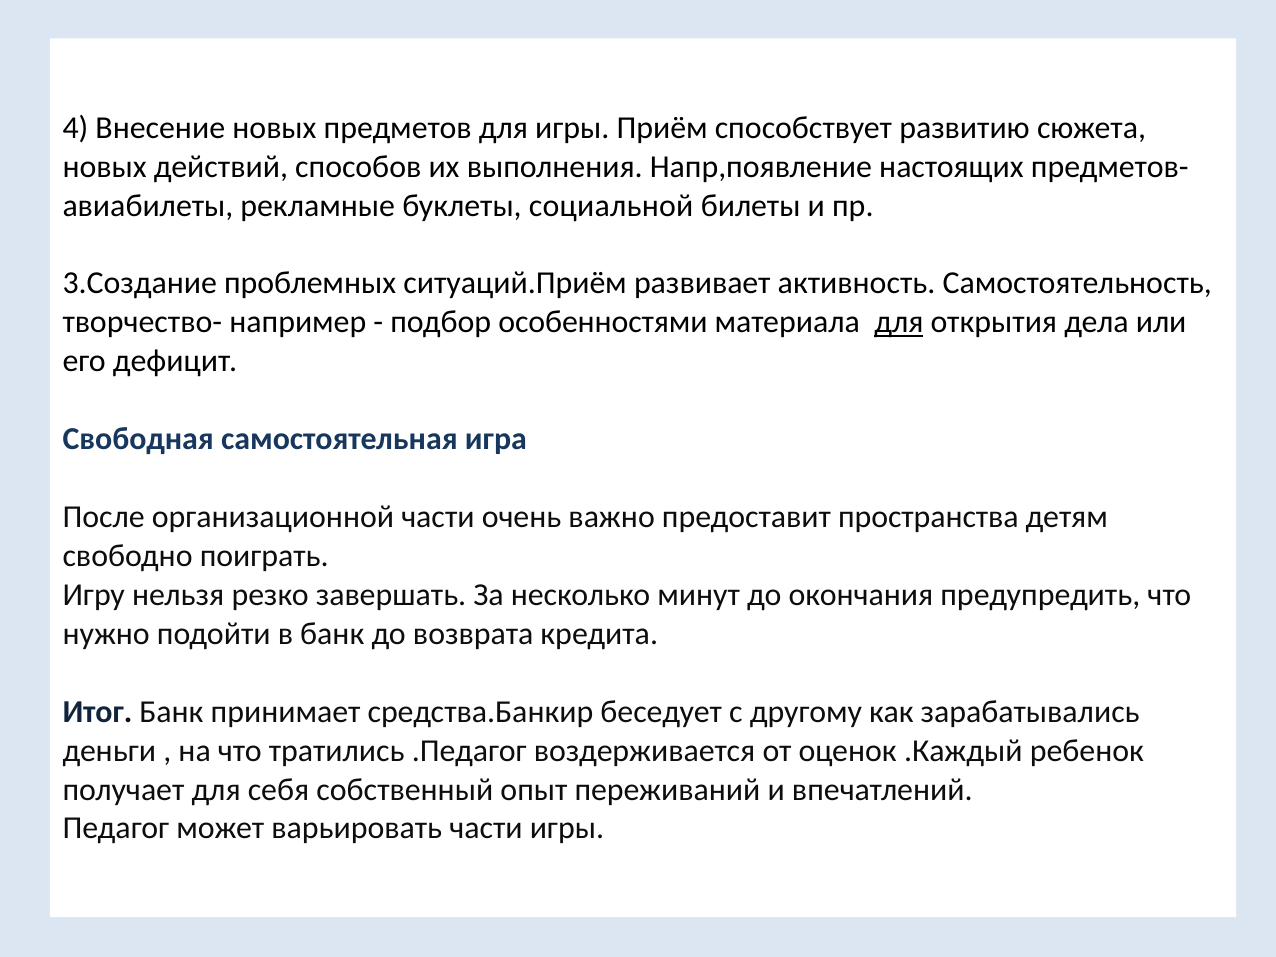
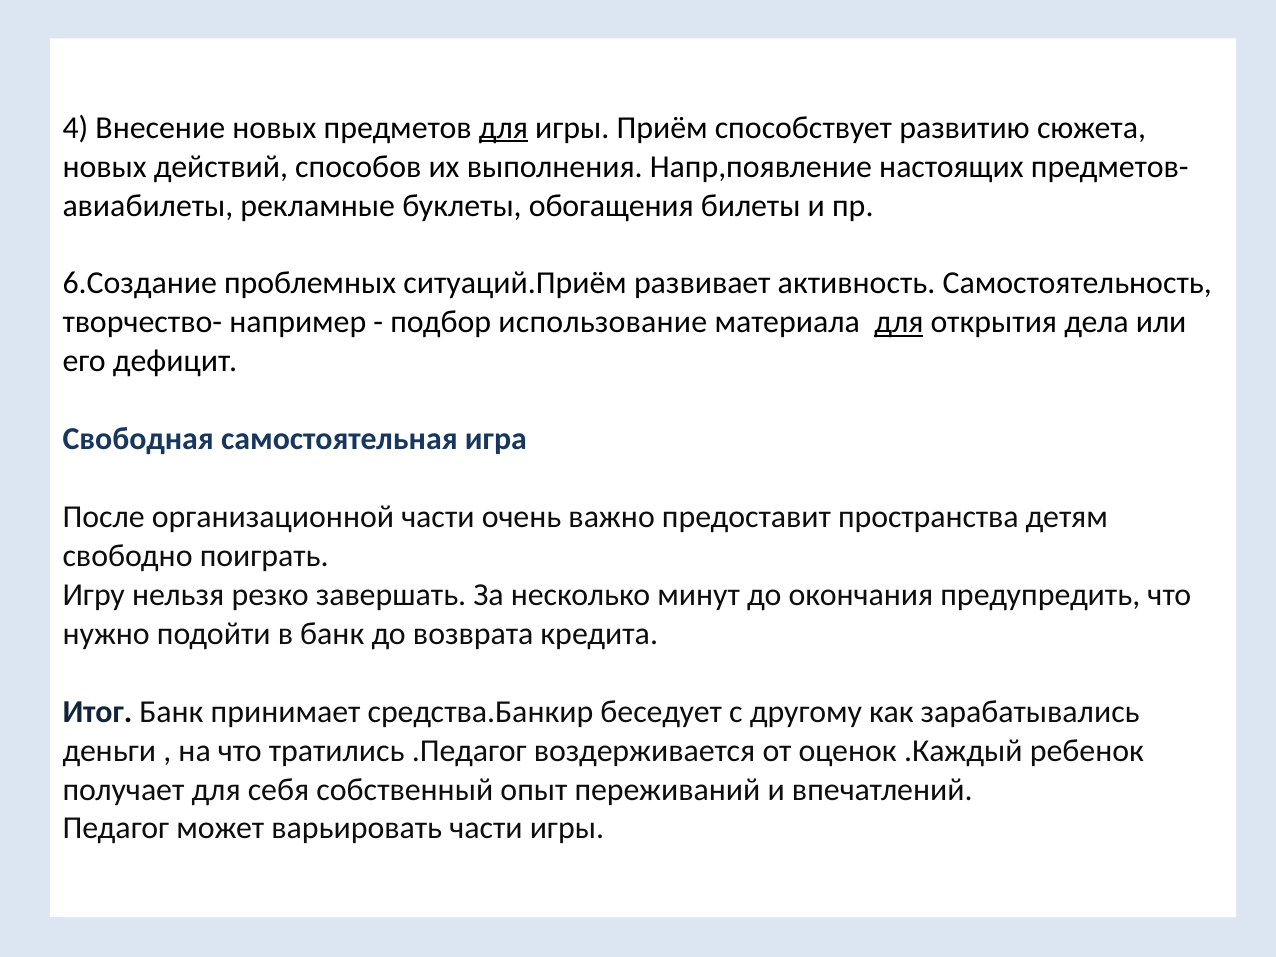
для underline: none -> present (503, 128)
социальной: социальной -> обогащения (611, 206)
3.Создание: 3.Создание -> 6.Создание (140, 283)
особенностями: особенностями -> использование (603, 322)
